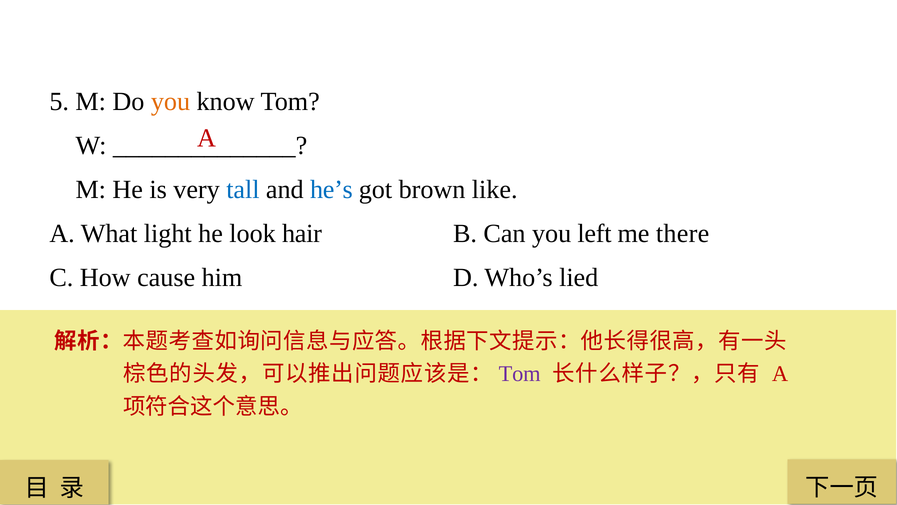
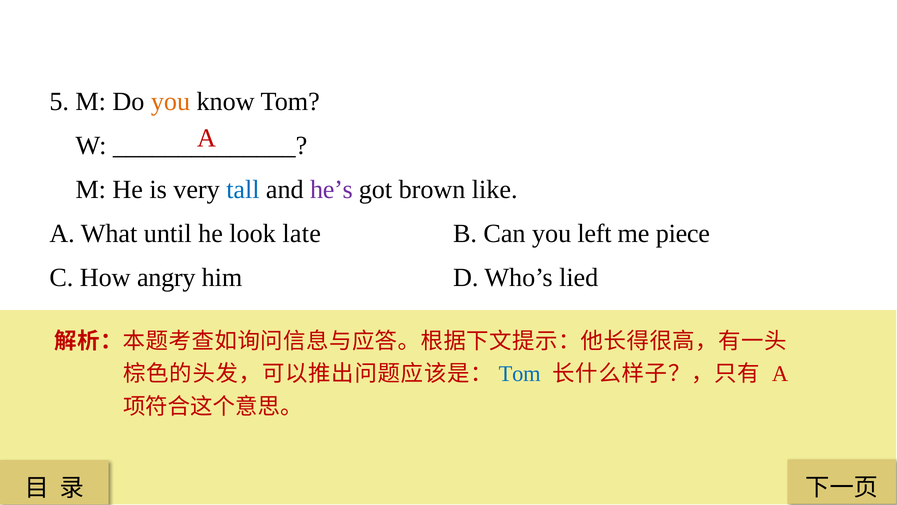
he’s colour: blue -> purple (331, 190)
light: light -> until (168, 233)
hair: hair -> late (302, 233)
there: there -> piece (683, 233)
cause: cause -> angry (166, 277)
Tom colour: purple -> blue (520, 374)
